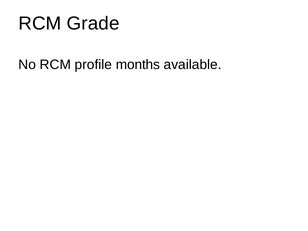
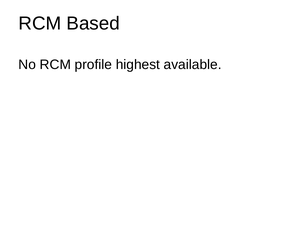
Grade: Grade -> Based (93, 23)
months: months -> highest (138, 65)
